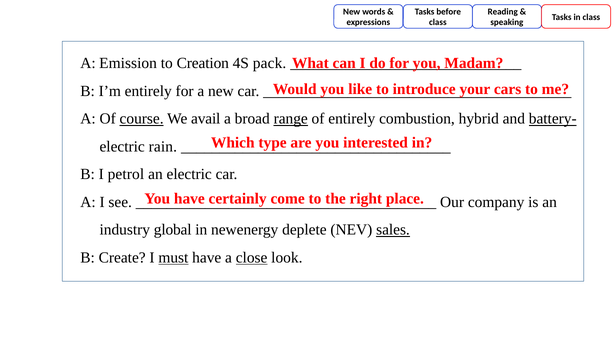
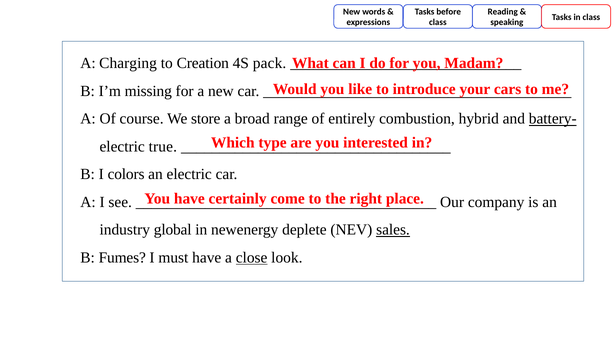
Emission: Emission -> Charging (128, 63)
I’m entirely: entirely -> missing (148, 91)
course underline: present -> none (142, 119)
avail: avail -> store (206, 119)
range underline: present -> none (291, 119)
rain: rain -> true (163, 146)
petrol: petrol -> colors (126, 174)
Create: Create -> Fumes (122, 257)
must underline: present -> none (173, 257)
